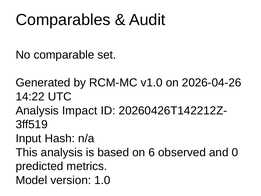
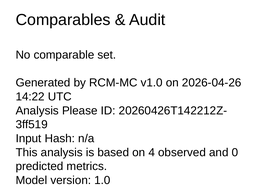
Impact: Impact -> Please (80, 110)
6: 6 -> 4 (152, 152)
